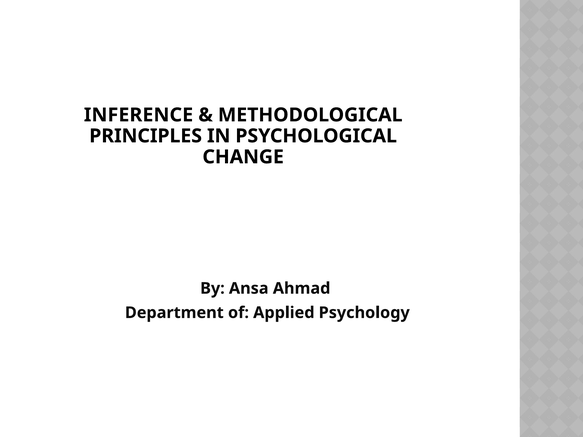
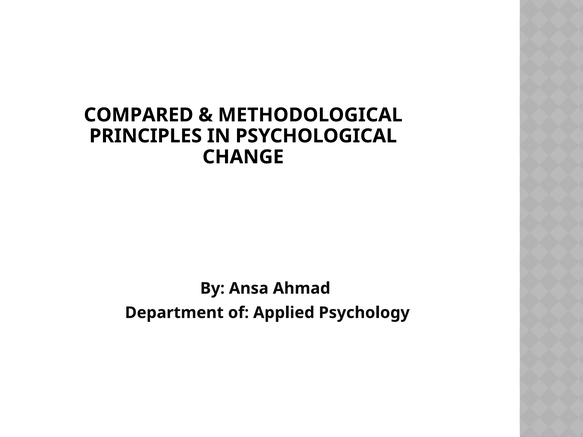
INFERENCE: INFERENCE -> COMPARED (139, 115)
